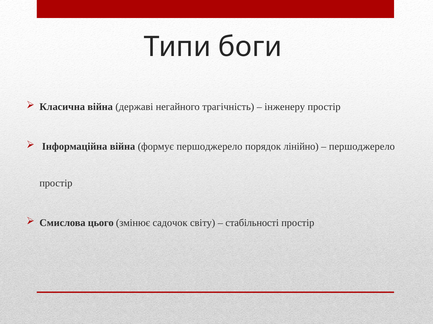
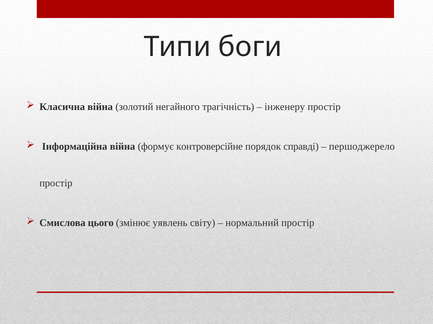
державі: державі -> золотий (134, 107)
формує першоджерело: першоджерело -> контроверсійне (210, 147)
лінійно: лінійно -> справді (301, 147)
садочок: садочок -> уявлень (170, 223)
стабільності: стабільності -> нормальний (252, 223)
